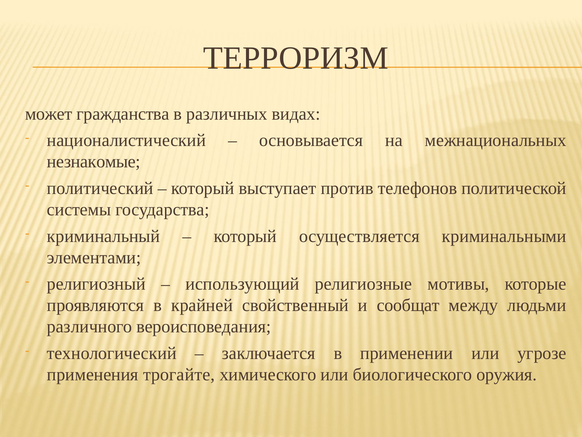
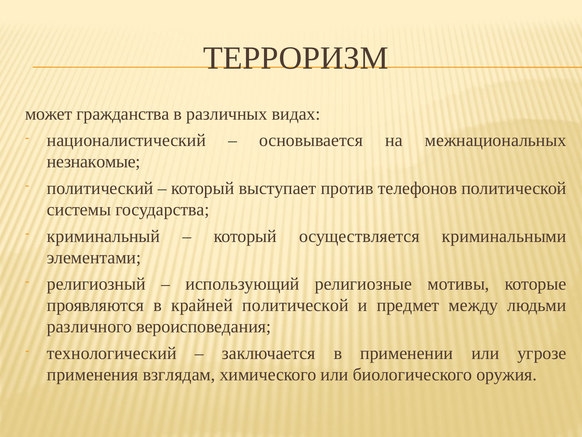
крайней свойственный: свойственный -> политической (295, 305)
сообщат: сообщат -> предмет (408, 305)
трогайте: трогайте -> взглядам (179, 374)
